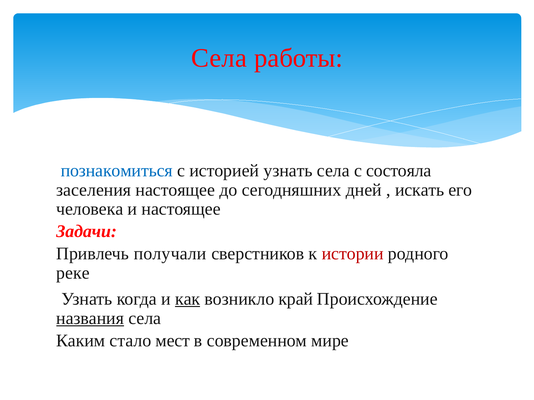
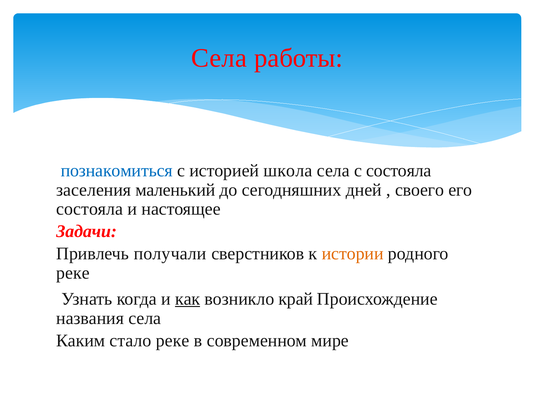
историей узнать: узнать -> школа (288, 171)
заселения настоящее: настоящее -> маленький (175, 190)
искать: искать -> своего (420, 190)
человека: человека -> состояла (90, 209)
истории colour: red -> orange (353, 254)
названия underline: present -> none (90, 319)
стало мест: мест -> реке (173, 341)
